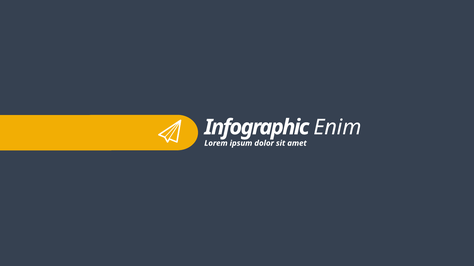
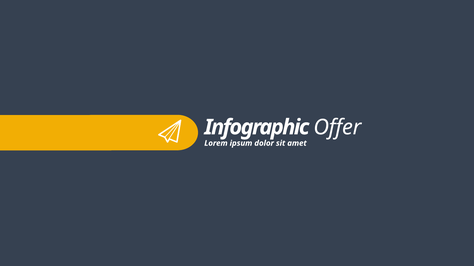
Enim: Enim -> Offer (337, 127)
